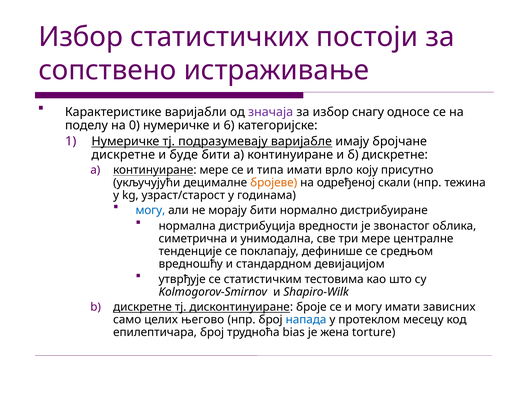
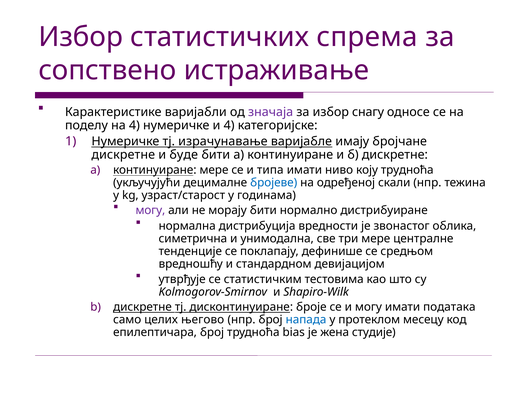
постоји: постоји -> спрема (367, 37)
на 0: 0 -> 4 (134, 125)
и 6: 6 -> 4 (229, 125)
подразумевају: подразумевају -> израчунавање (223, 141)
врло: врло -> ниво (339, 170)
коју присутно: присутно -> трудноћа (407, 170)
бројеве colour: orange -> blue (274, 183)
могу colour: blue -> purple (150, 211)
зависних: зависних -> података (449, 307)
torture: torture -> студије (374, 333)
